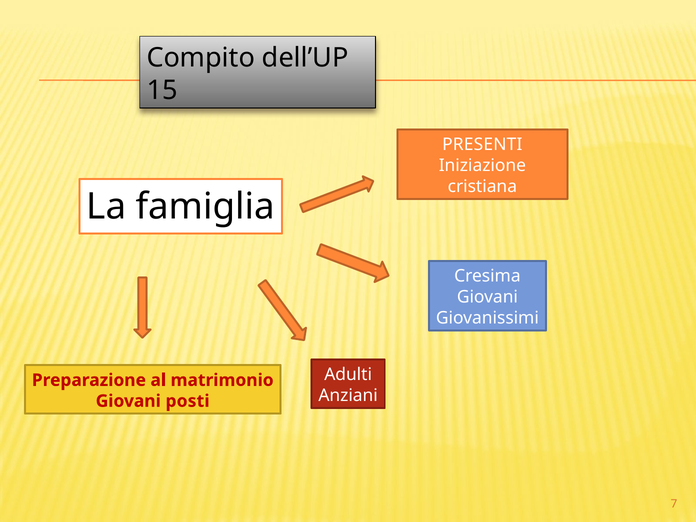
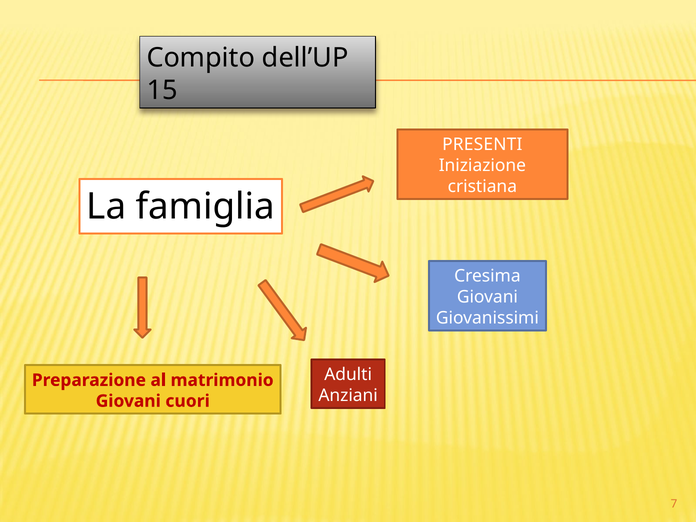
posti: posti -> cuori (188, 401)
